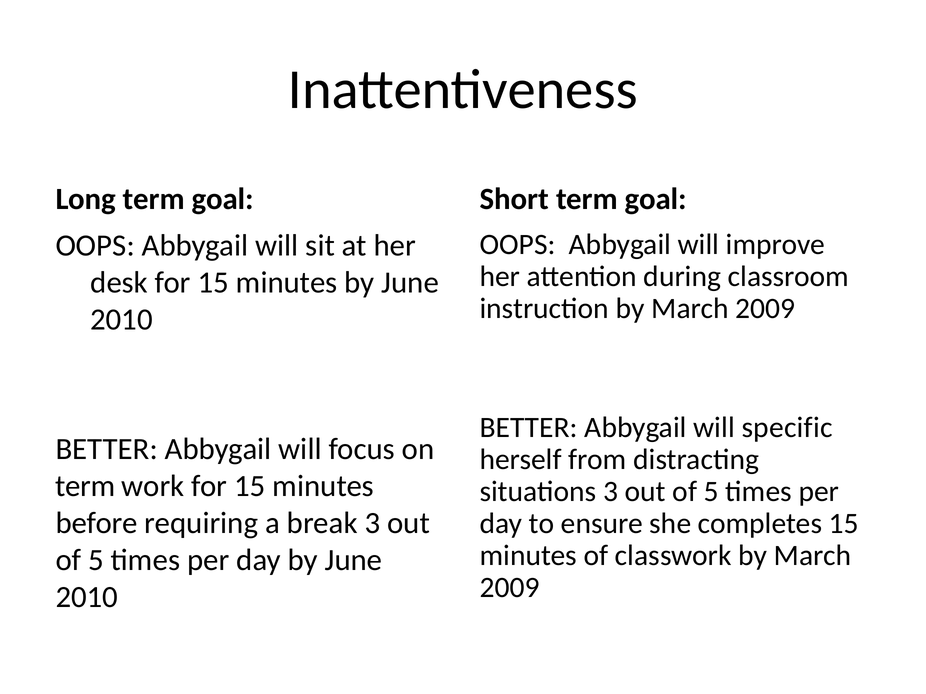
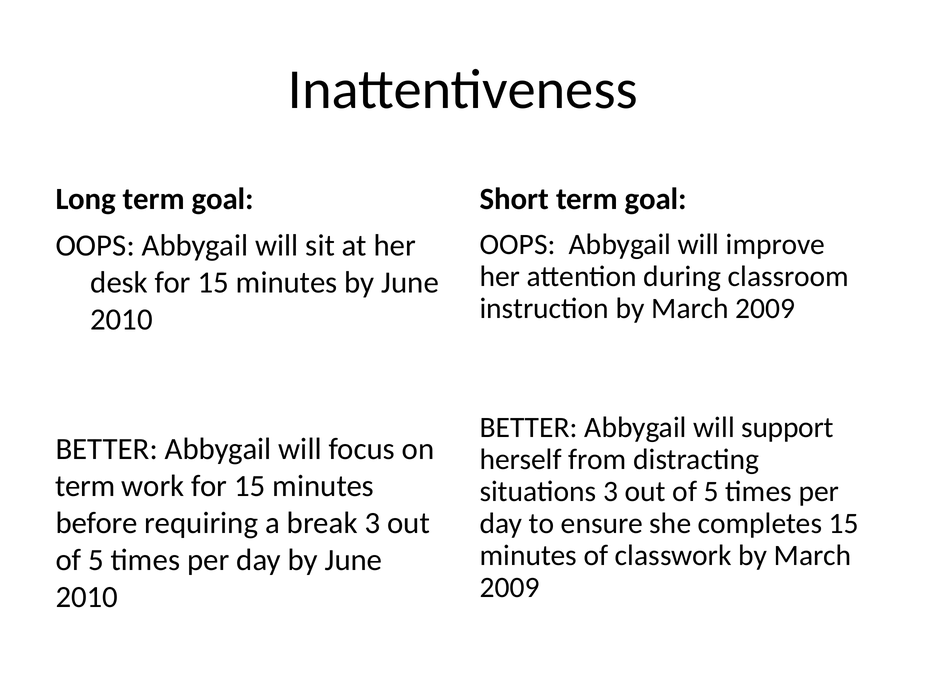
specific: specific -> support (787, 428)
